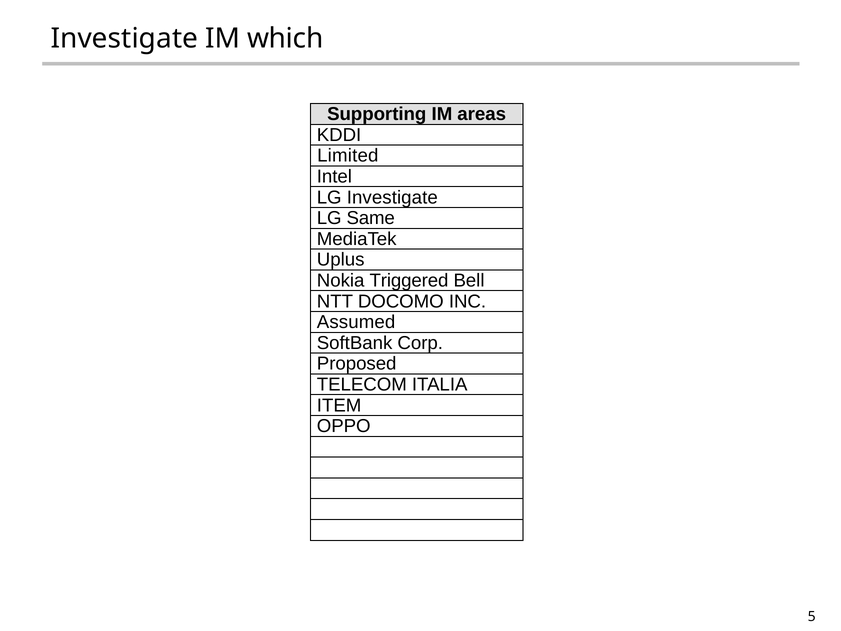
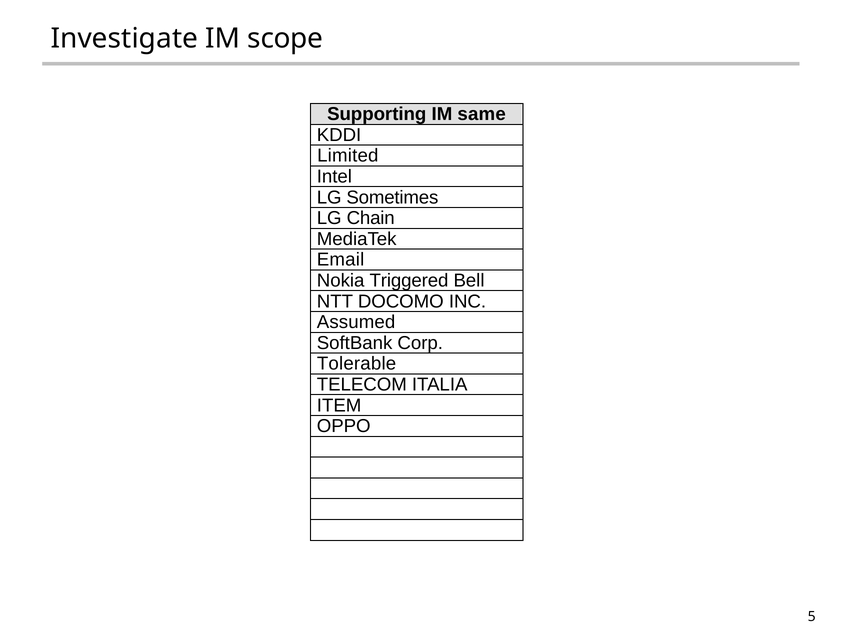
which: which -> scope (285, 39)
areas: areas -> same (482, 114)
LG Investigate: Investigate -> Sometimes (392, 197)
Same: Same -> Chain (371, 218)
Uplus: Uplus -> Email (341, 260)
Proposed: Proposed -> Tolerable (357, 364)
